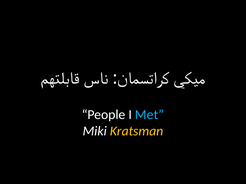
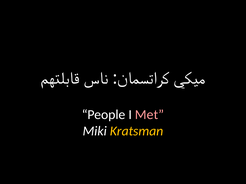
Met colour: light blue -> pink (149, 115)
